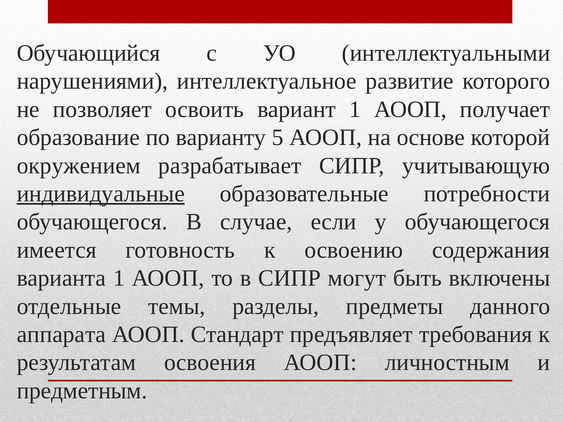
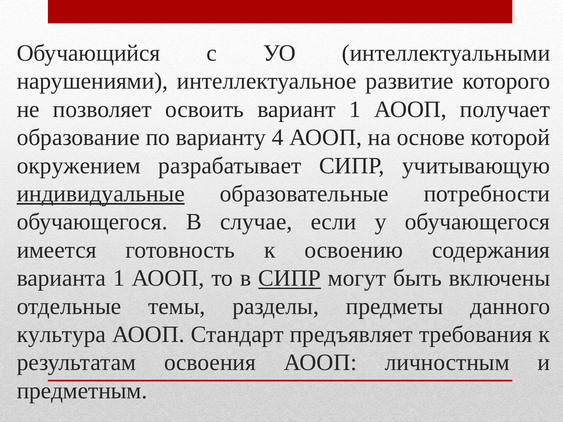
5: 5 -> 4 (278, 138)
СИПР underline: none -> present (290, 278)
аппарата: аппарата -> культура (61, 335)
